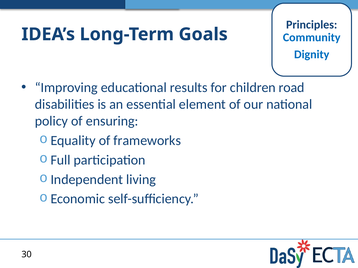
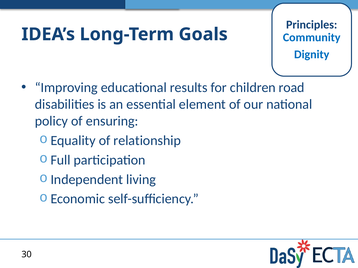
frameworks: frameworks -> relationship (147, 141)
